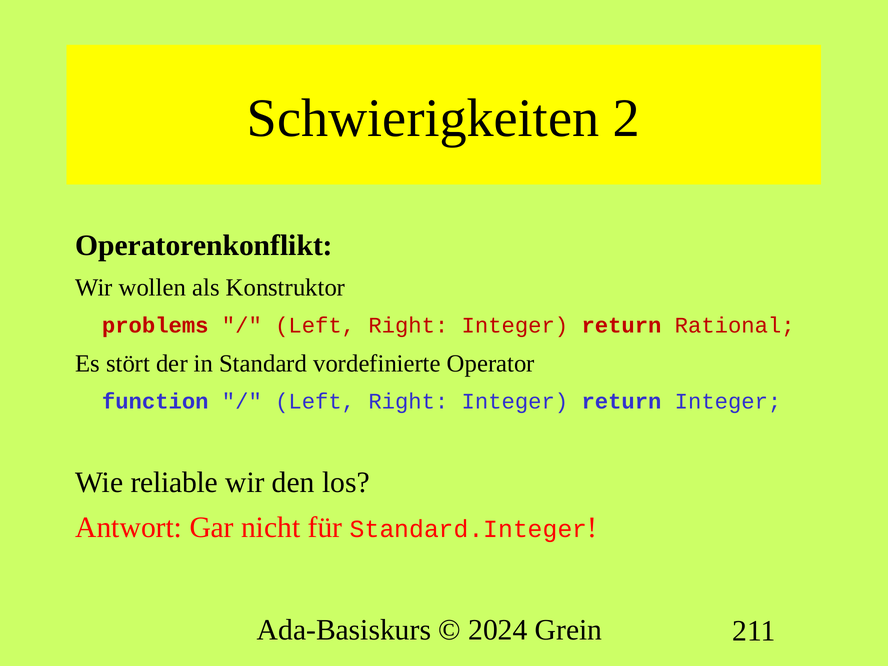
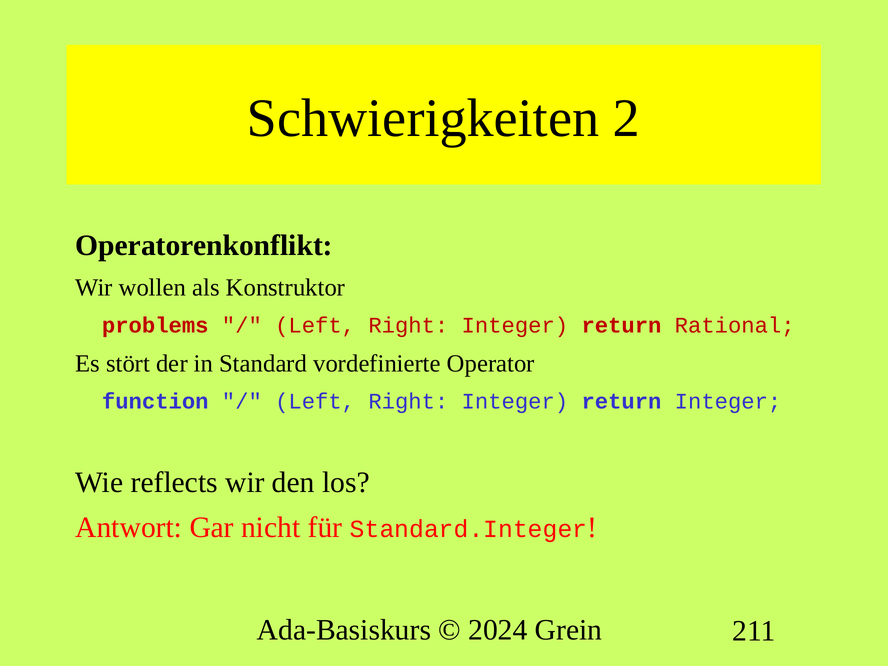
reliable: reliable -> reflects (174, 482)
